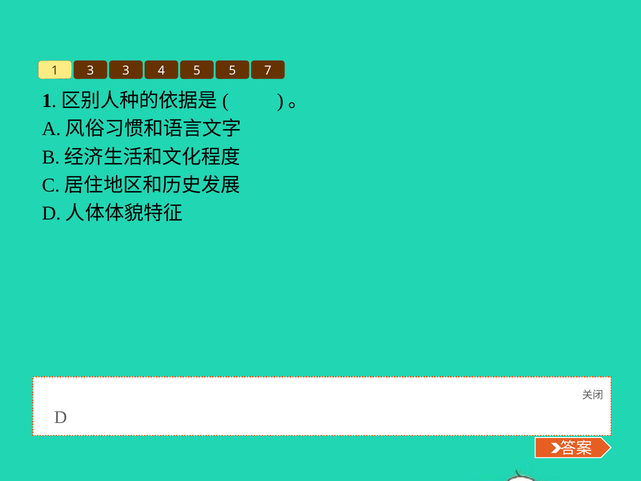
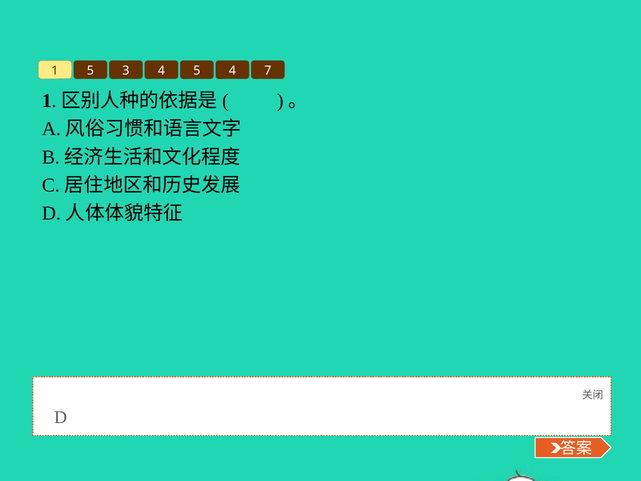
1 3: 3 -> 5 (90, 71)
5 5: 5 -> 4 (232, 71)
